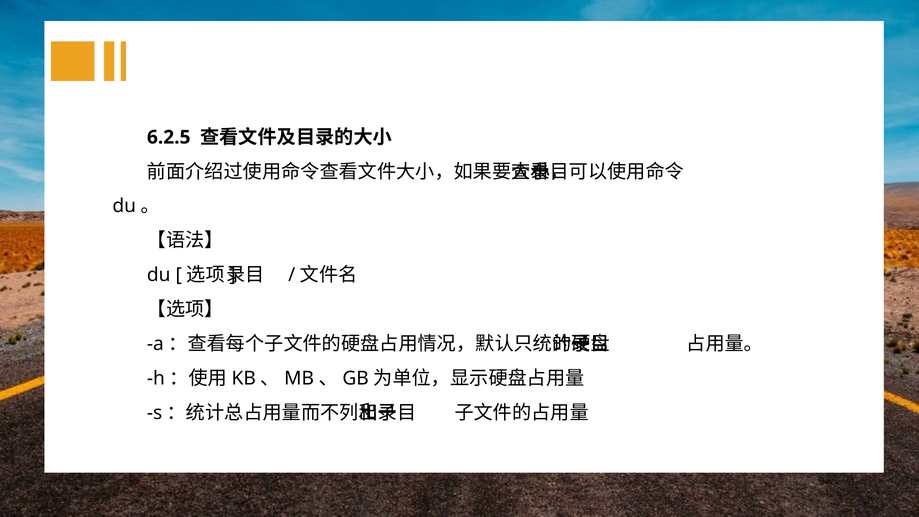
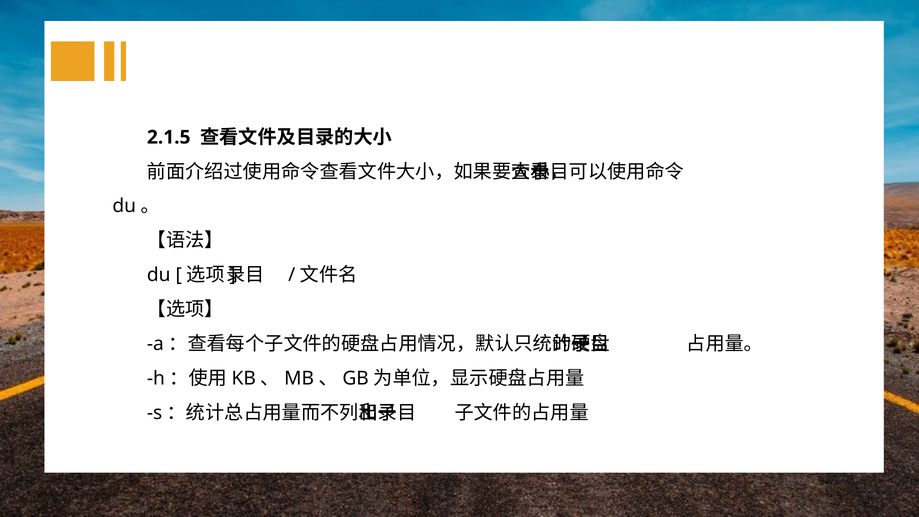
6.2.5: 6.2.5 -> 2.1.5 (169, 137)
